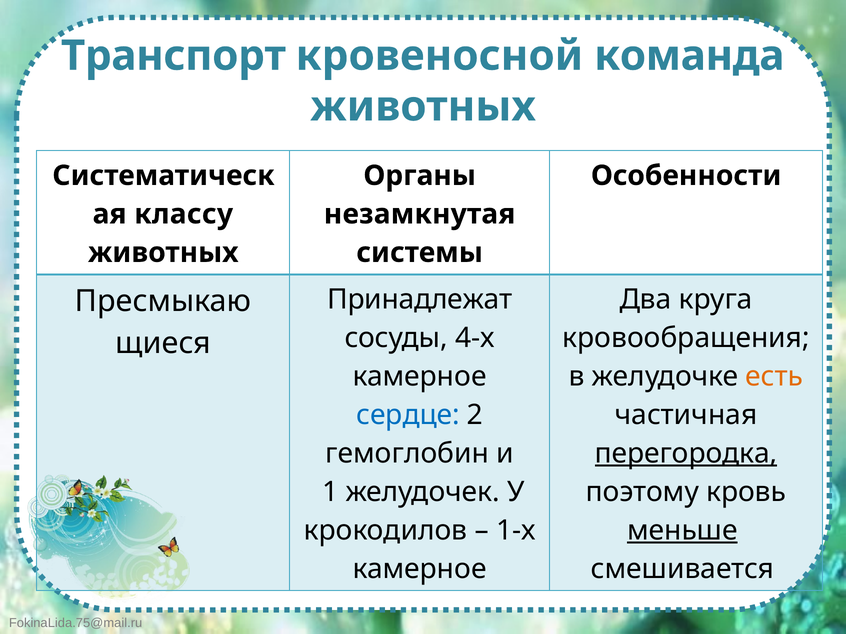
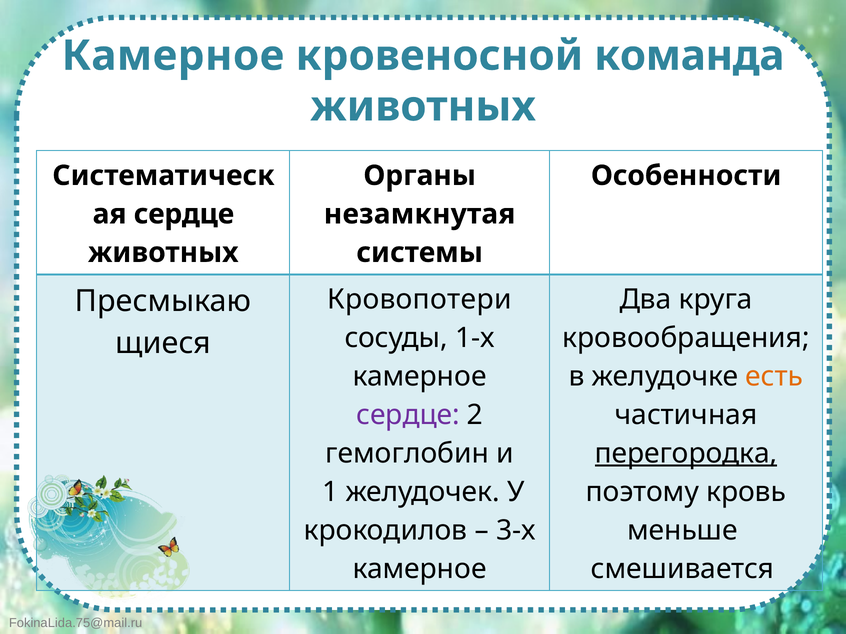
Транспорт: Транспорт -> Камерное (173, 56)
классу: классу -> сердце (184, 214)
Принадлежат: Принадлежат -> Кровопотери (419, 300)
4-х: 4-х -> 1-х (475, 338)
сердце colour: blue -> purple (408, 415)
1-х: 1-х -> 3-х (516, 531)
меньше underline: present -> none (682, 531)
